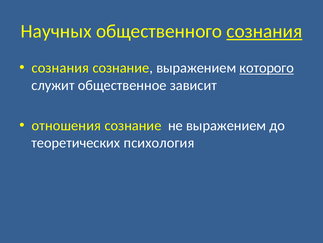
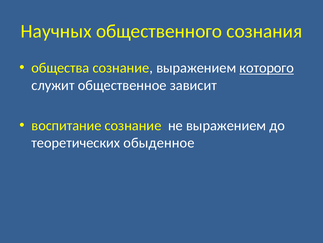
сознания underline: present -> none (264, 31)
сознания: сознания -> общества (60, 68)
отношения: отношения -> воспитание (66, 125)
психология: психология -> обыденное (159, 142)
